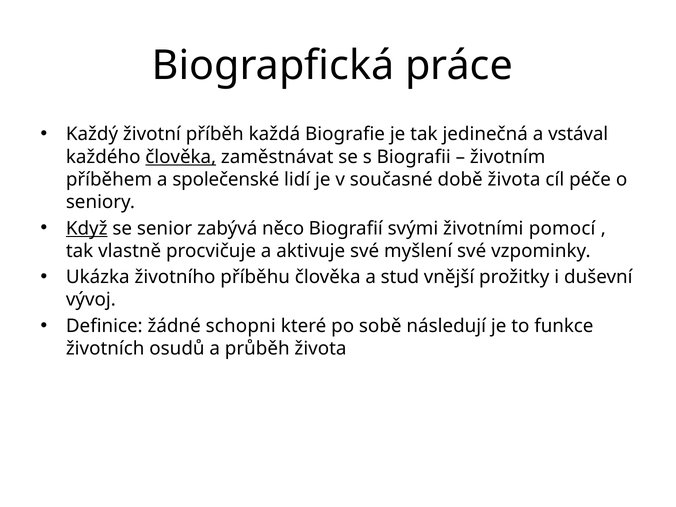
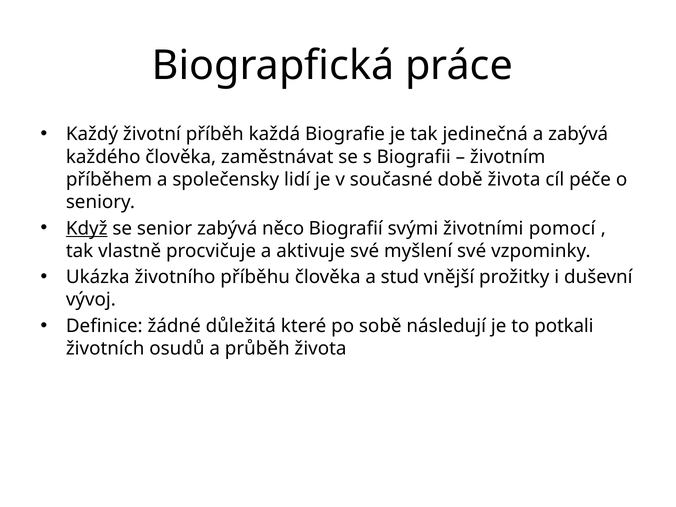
a vstával: vstával -> zabývá (578, 134)
člověka underline: present -> none (181, 157)
společenské: společenské -> společensky (226, 179)
schopni: schopni -> důležitá (241, 326)
funkce: funkce -> potkali (564, 326)
